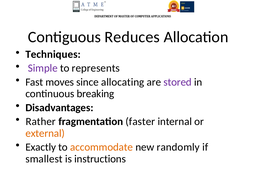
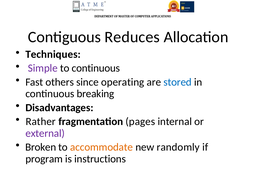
to represents: represents -> continuous (96, 68)
moves: moves -> others (60, 82)
allocating: allocating -> operating (123, 82)
stored colour: purple -> blue (178, 82)
faster: faster -> pages (140, 121)
external colour: orange -> purple (45, 133)
Exactly: Exactly -> Broken (41, 147)
smallest: smallest -> program (44, 159)
